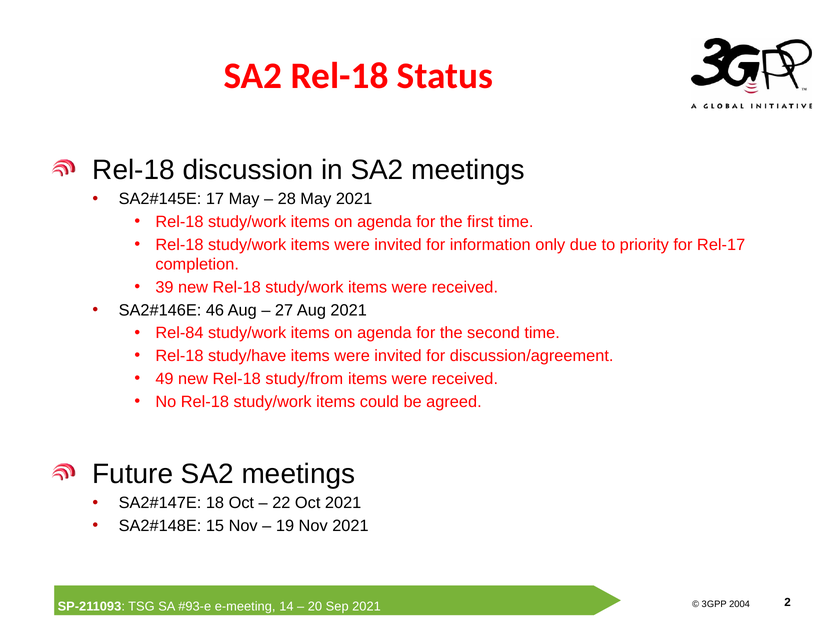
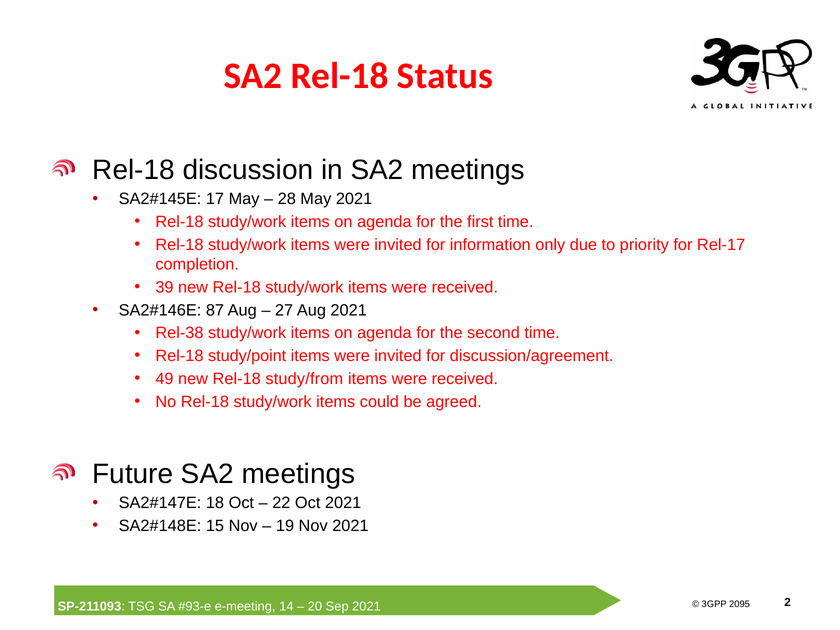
46: 46 -> 87 (215, 310)
Rel-84: Rel-84 -> Rel-38 (179, 333)
study/have: study/have -> study/point (247, 356)
2004: 2004 -> 2095 (740, 604)
